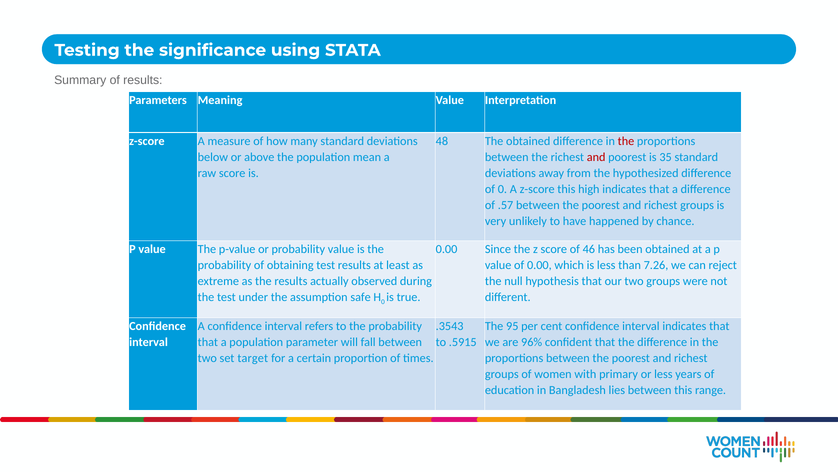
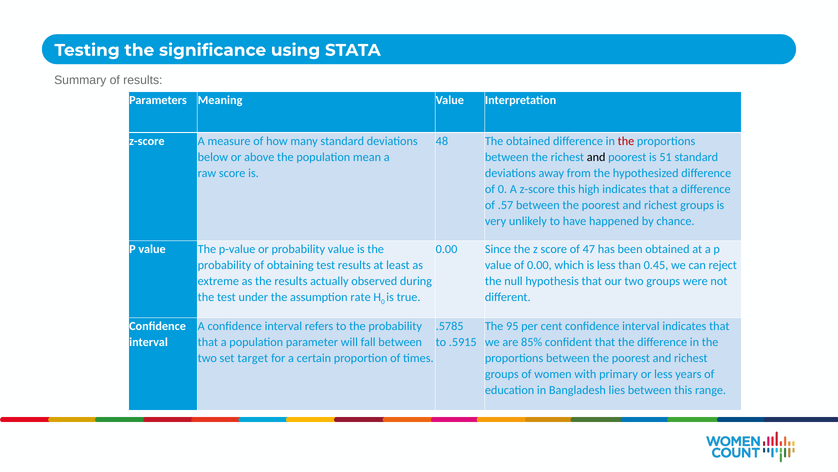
and colour: red -> black (596, 157)
35: 35 -> 51 (666, 157)
46: 46 -> 47 (589, 249)
7.26: 7.26 -> 0.45 (656, 265)
safe: safe -> rate (361, 297)
.3543: .3543 -> .5785 (450, 326)
96%: 96% -> 85% (532, 342)
